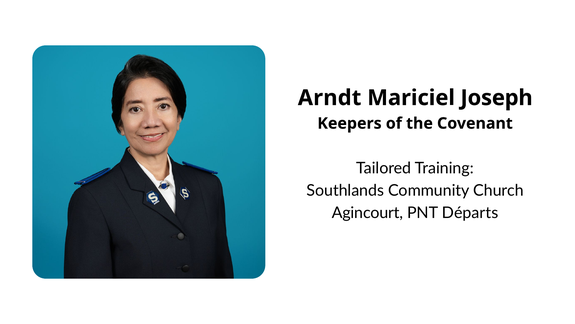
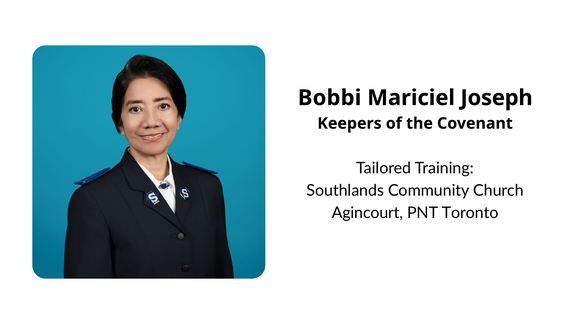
Arndt: Arndt -> Bobbi (330, 98)
Départs: Départs -> Toronto (470, 213)
